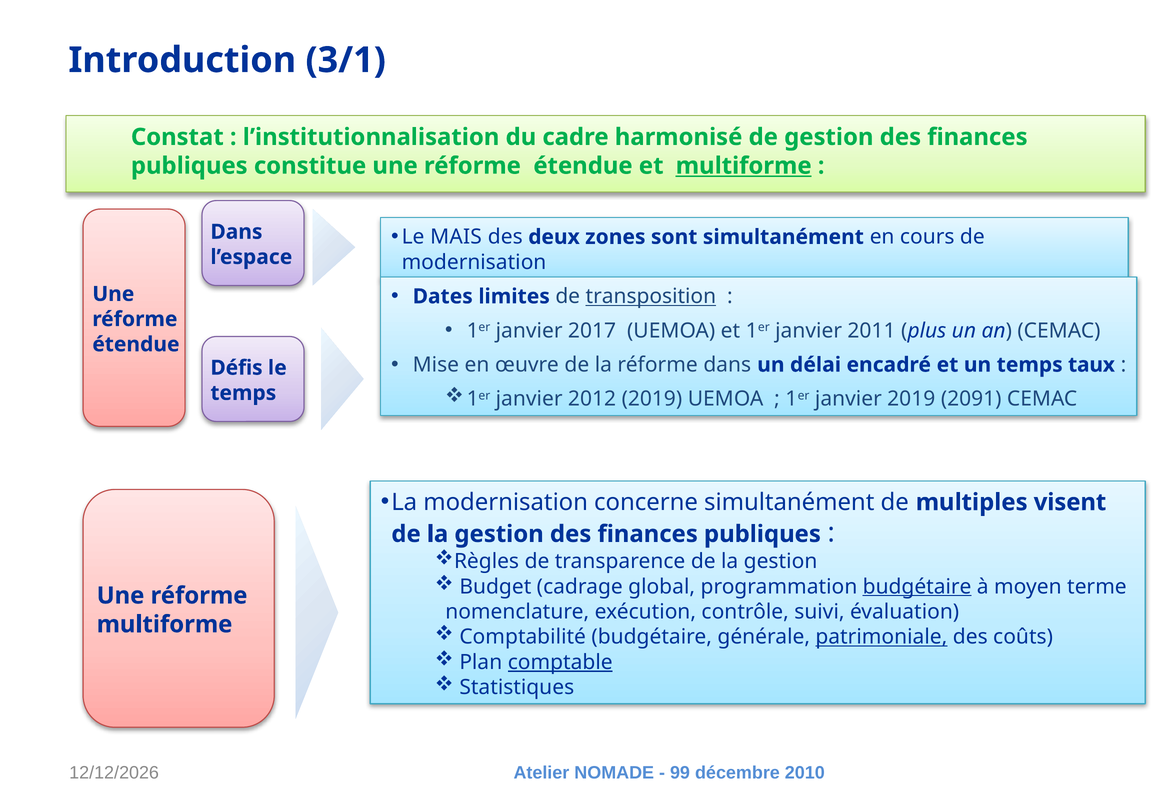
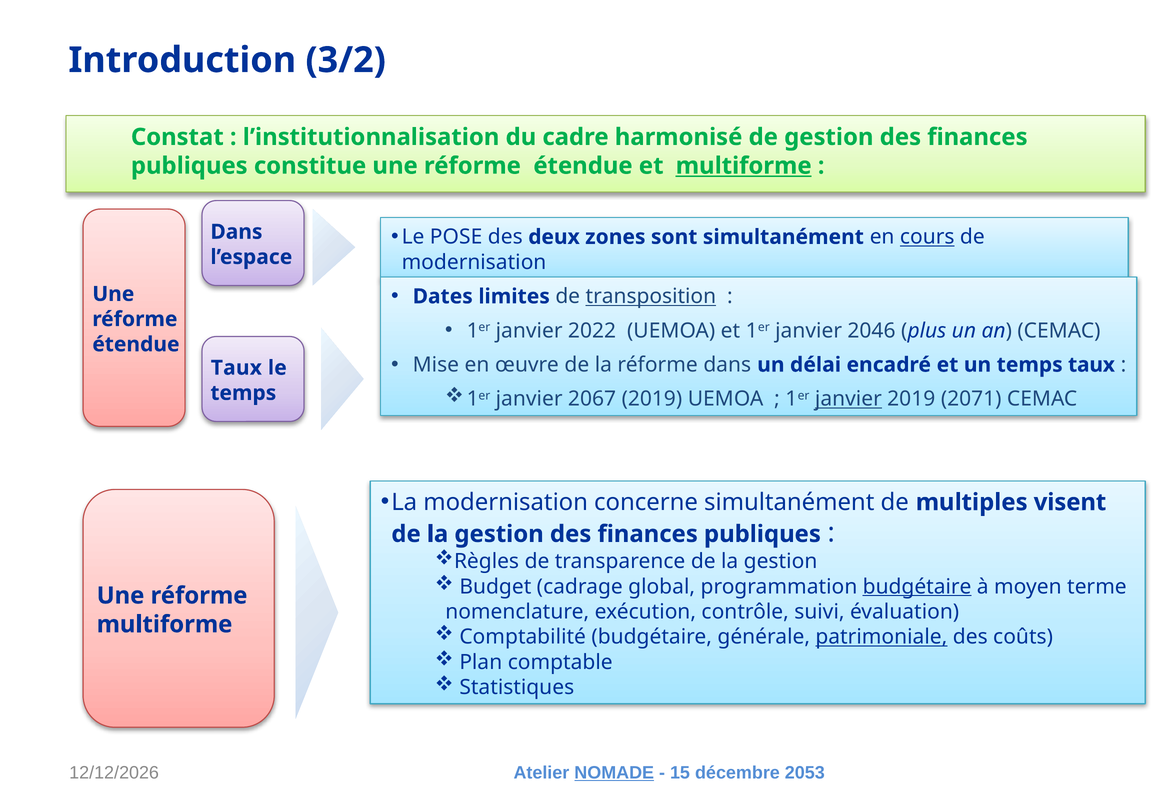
3/1: 3/1 -> 3/2 (346, 60)
MAIS: MAIS -> POSE (456, 237)
cours underline: none -> present (927, 237)
2017: 2017 -> 2022 (592, 331)
2011: 2011 -> 2046 (871, 331)
Défis: Défis -> Taux (236, 368)
2012: 2012 -> 2067 (592, 399)
janvier underline: none -> present (848, 399)
2091: 2091 -> 2071 (971, 399)
comptable underline: present -> none (560, 662)
NOMADE underline: none -> present (614, 773)
99: 99 -> 15 (680, 773)
2010: 2010 -> 2053 (805, 773)
